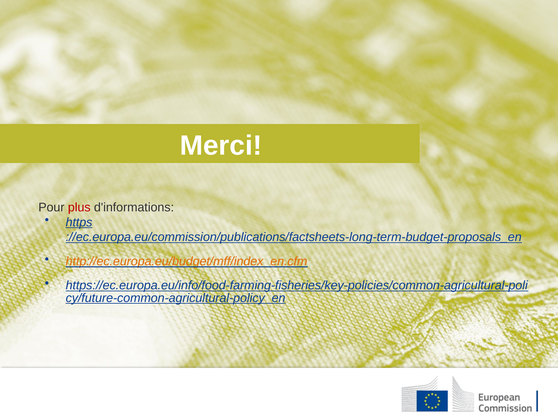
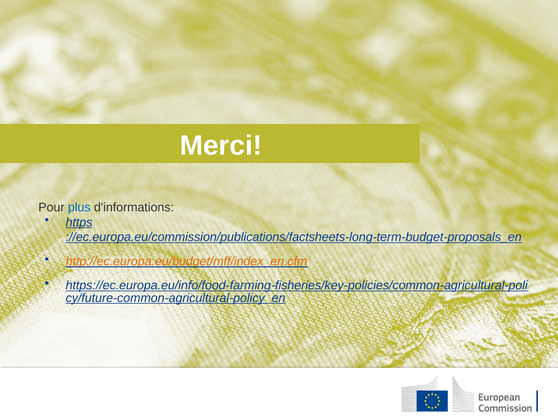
plus colour: red -> blue (79, 207)
